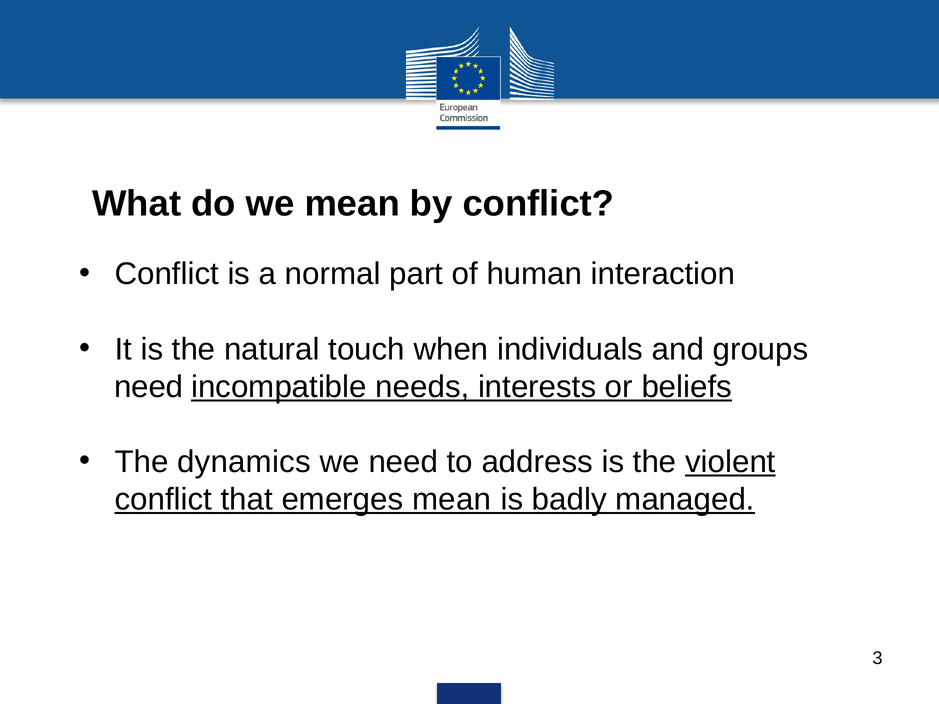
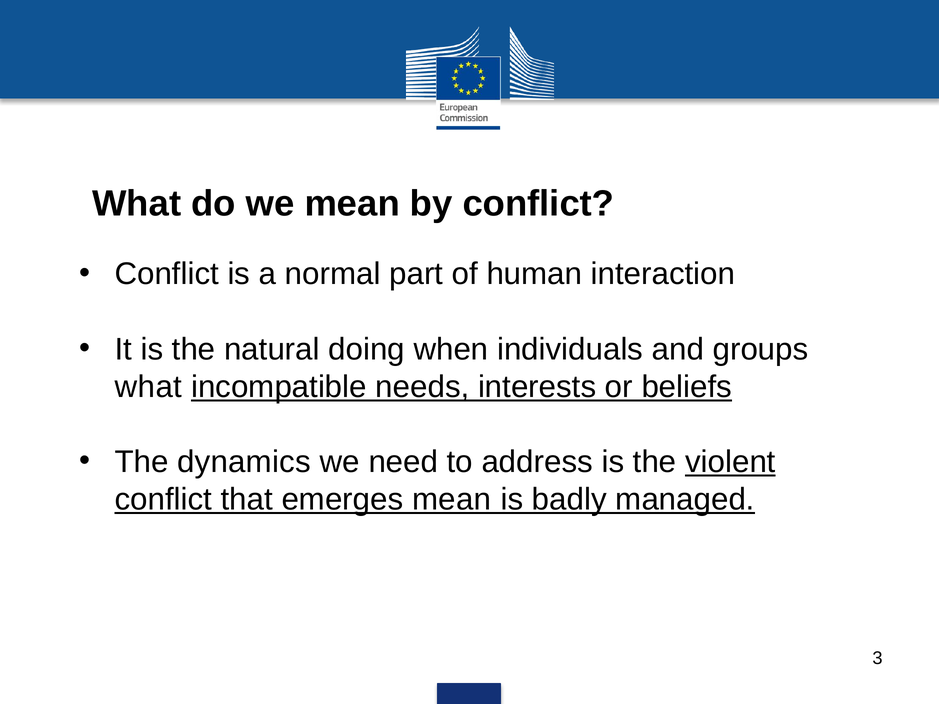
touch: touch -> doing (367, 349)
need: need -> what (148, 387)
